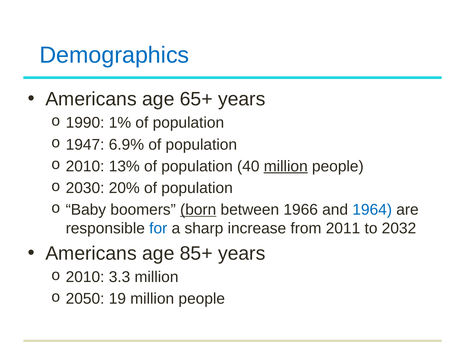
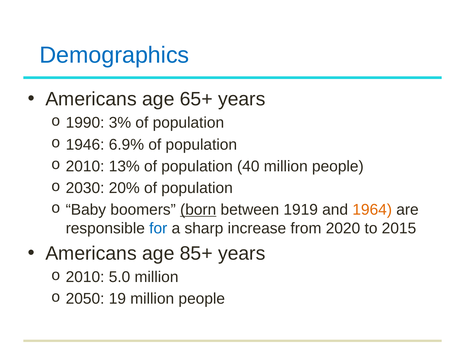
1%: 1% -> 3% (120, 123)
1947: 1947 -> 1946 (85, 144)
million underline: present -> none (286, 166)
1966: 1966 -> 1919 (301, 210)
1964 colour: blue -> orange (372, 210)
2011: 2011 -> 2020 (343, 228)
2032: 2032 -> 2015 (399, 228)
3.3: 3.3 -> 5.0 (120, 277)
